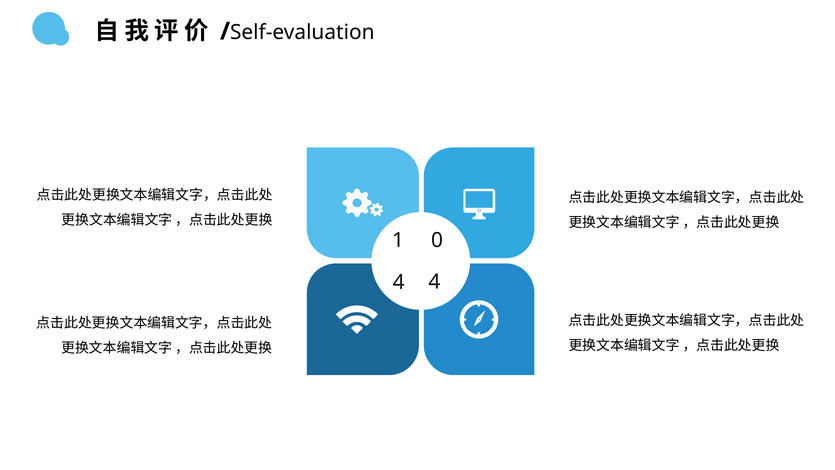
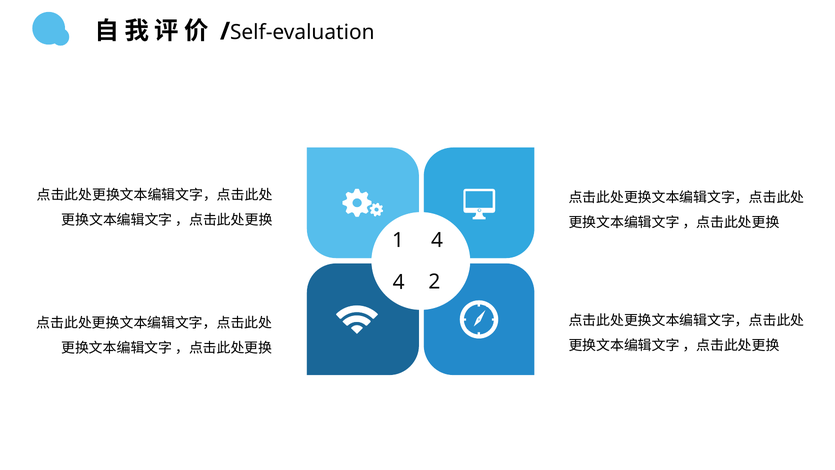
1 0: 0 -> 4 (437, 240)
4 4: 4 -> 2 (434, 282)
